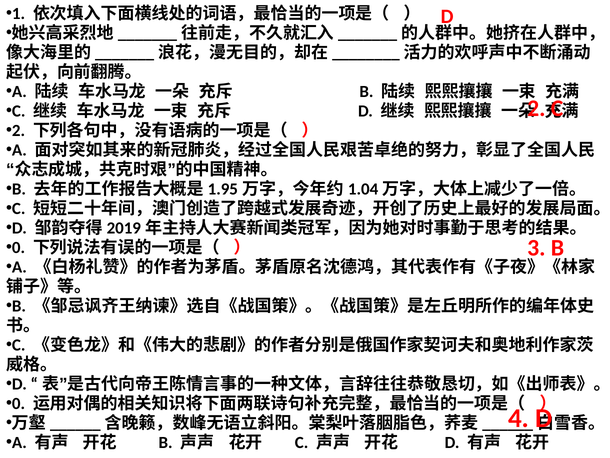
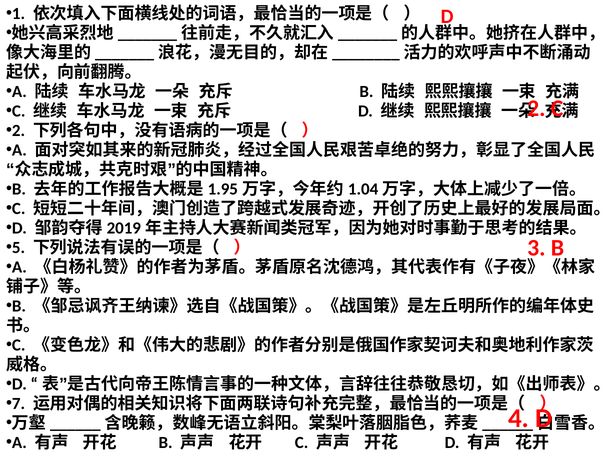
0: 0 -> 5 (19, 247)
0: 0 -> 7 (19, 403)
